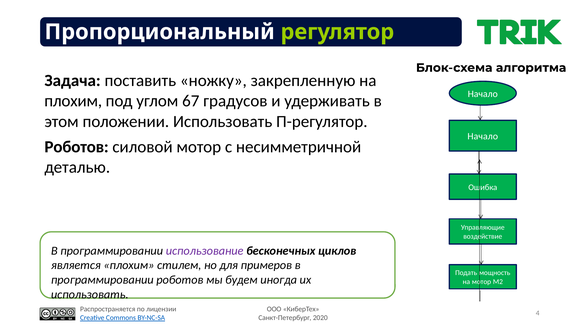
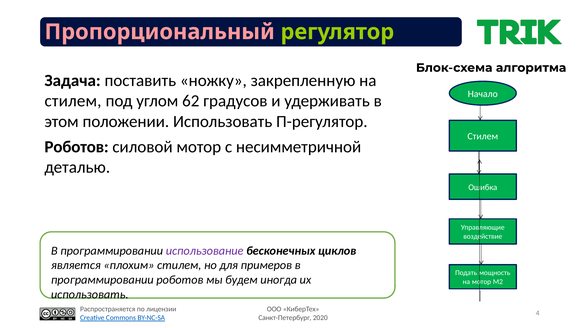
Пропорциональный colour: white -> pink (160, 32)
плохим: плохим -> стилем (73, 101)
67: 67 -> 62 (191, 101)
Начало: Начало -> Стилем (483, 137)
